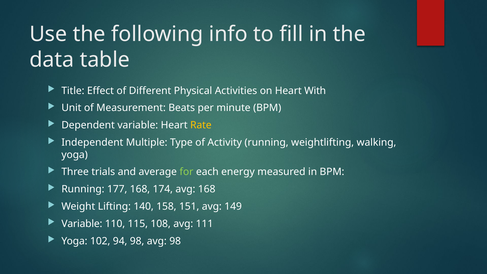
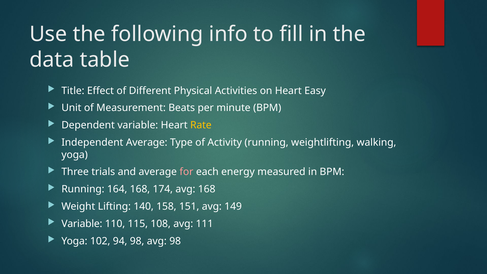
With: With -> Easy (315, 91)
Independent Multiple: Multiple -> Average (147, 142)
for colour: light green -> pink (186, 172)
177: 177 -> 164 (117, 189)
